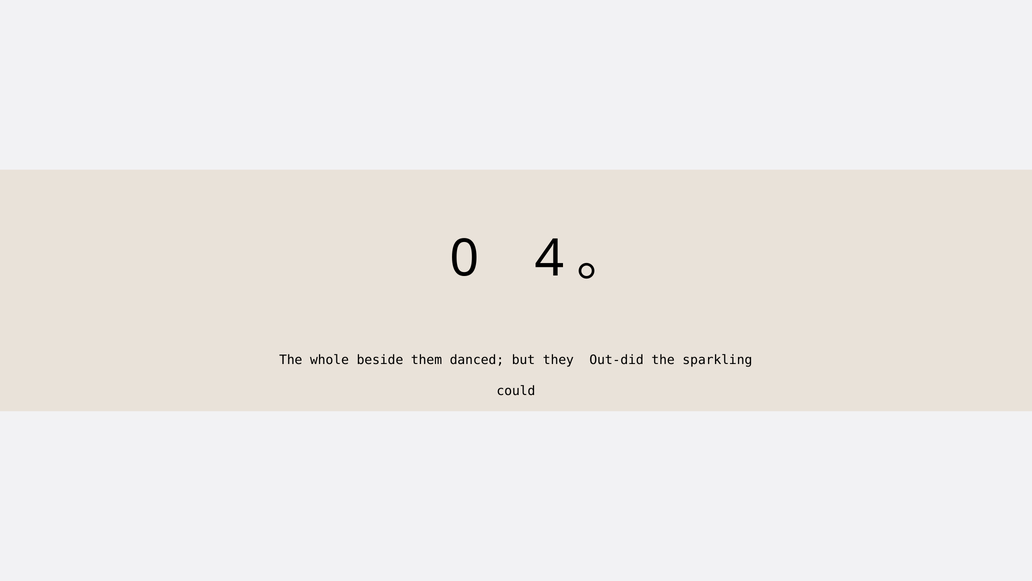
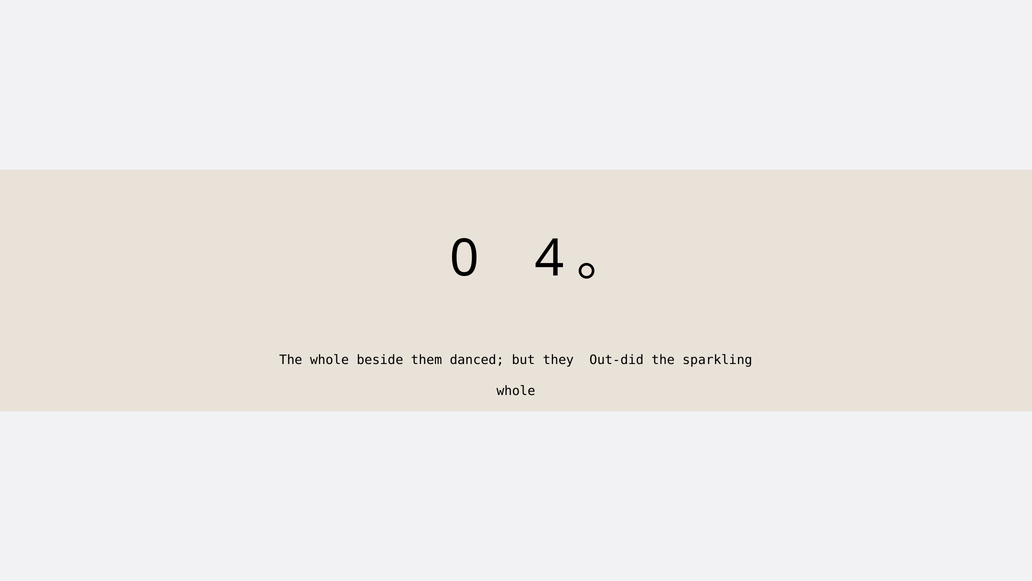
could: could -> whole (516, 391)
